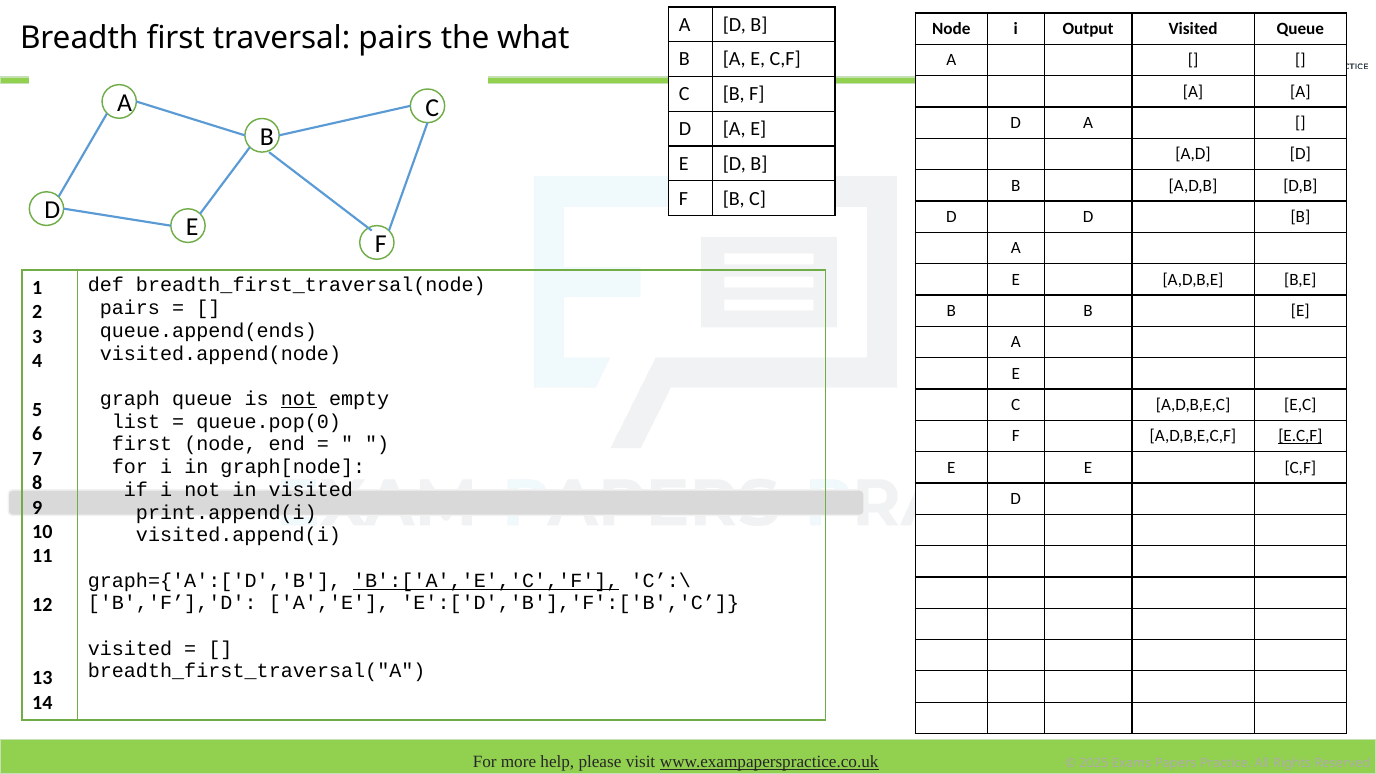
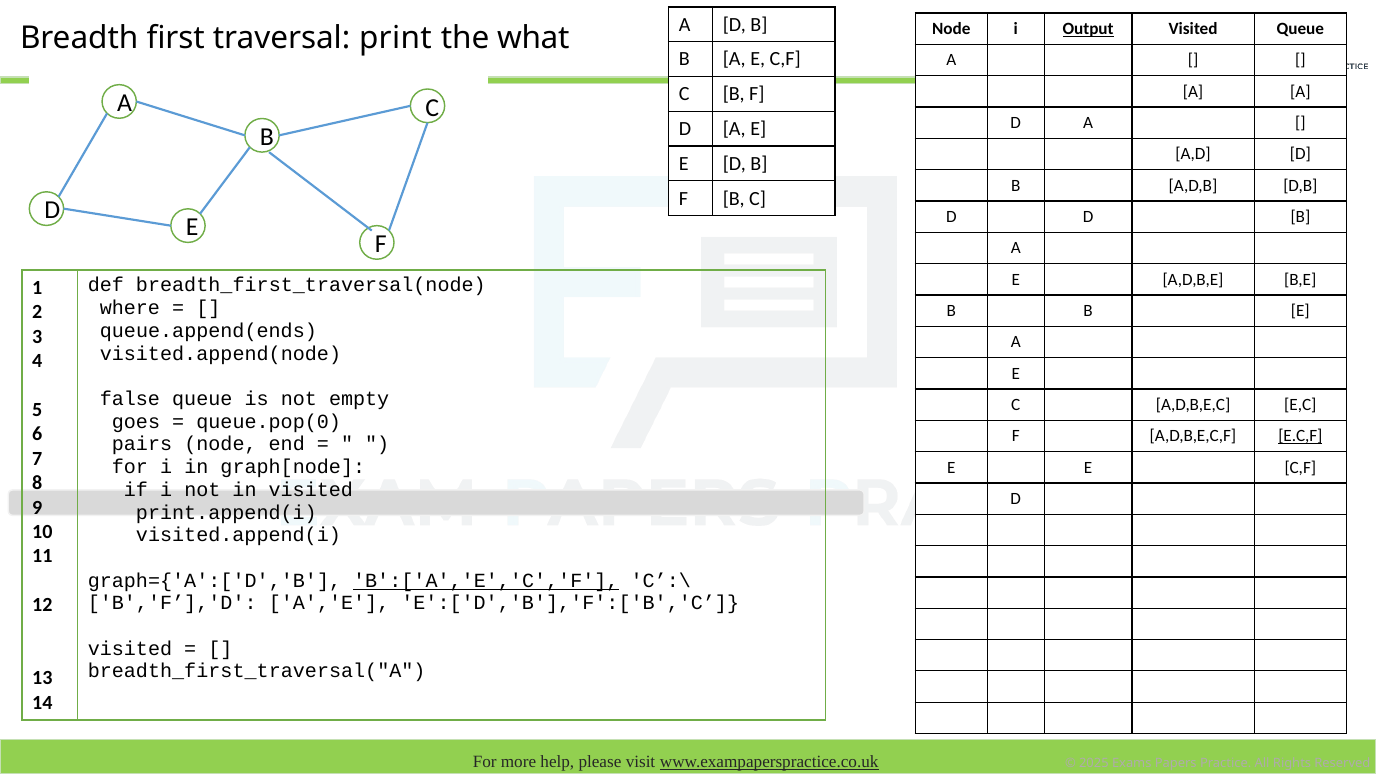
Output underline: none -> present (1088, 29)
traversal pairs: pairs -> print (395, 38)
pairs: pairs -> where (130, 308)
graph: graph -> false (130, 399)
not underline: present -> none (299, 399)
list: list -> goes (136, 422)
first: first -> pairs (142, 444)
